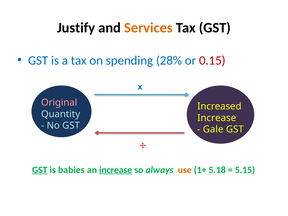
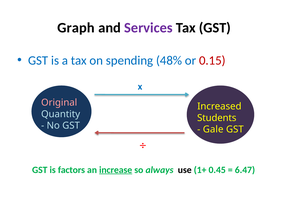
Justify: Justify -> Graph (76, 28)
Services colour: orange -> purple (148, 28)
28%: 28% -> 48% (169, 60)
Increase: Increase -> Students (217, 118)
GST underline: present -> none (40, 170)
babies: babies -> factors (71, 170)
use colour: orange -> black (185, 170)
5.18: 5.18 -> 0.45 (217, 170)
5.15: 5.15 -> 6.47 (245, 170)
